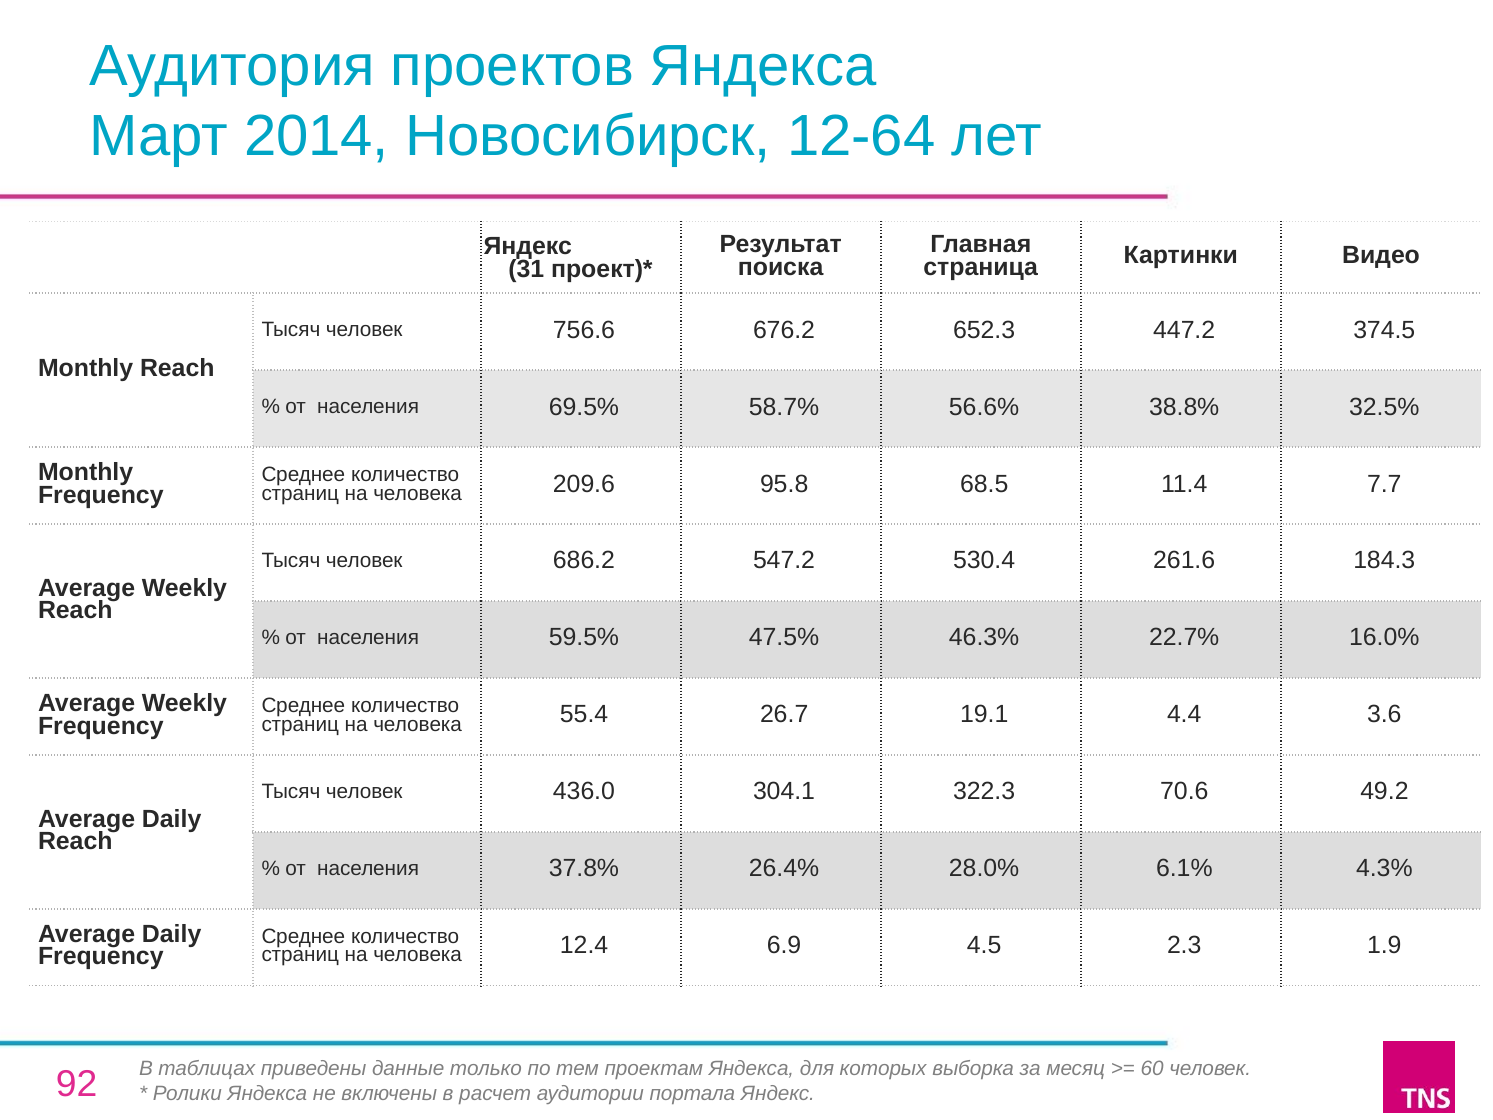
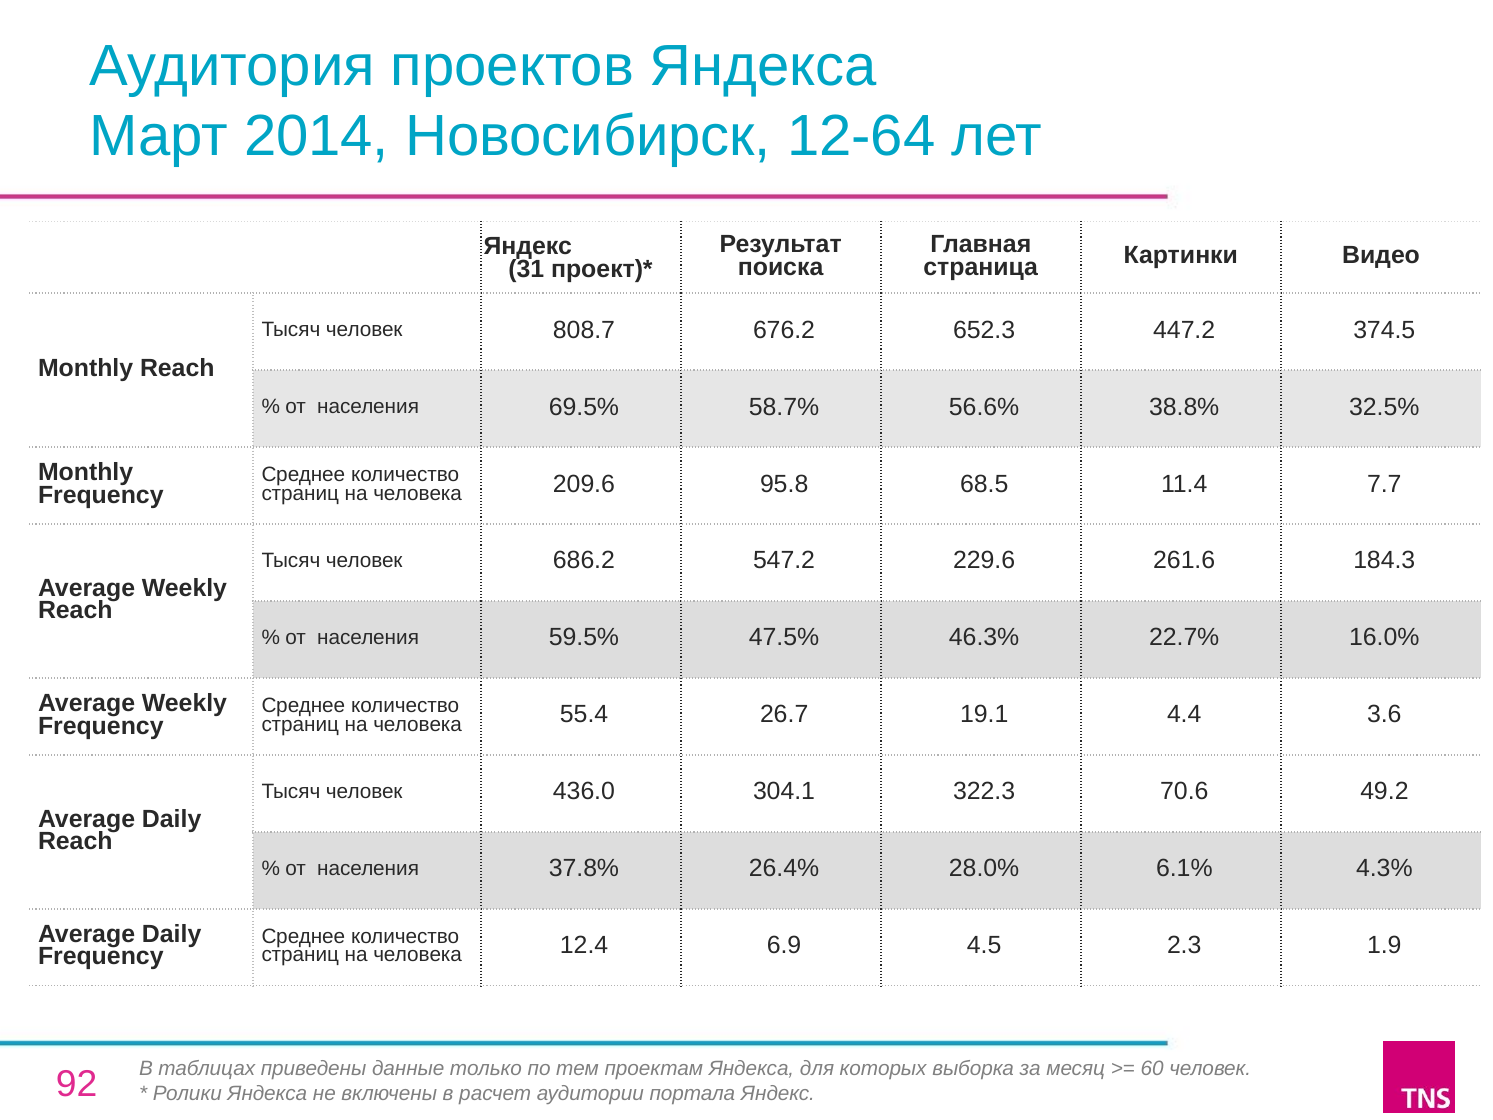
756.6: 756.6 -> 808.7 (584, 330)
530.4: 530.4 -> 229.6 (984, 561)
